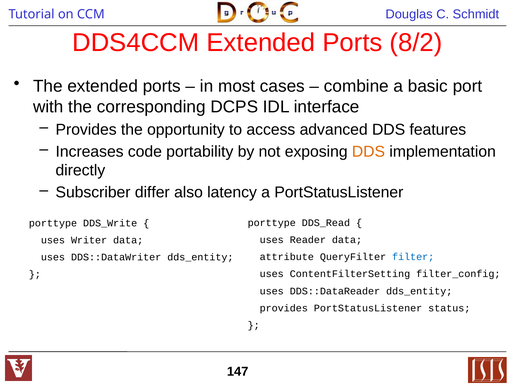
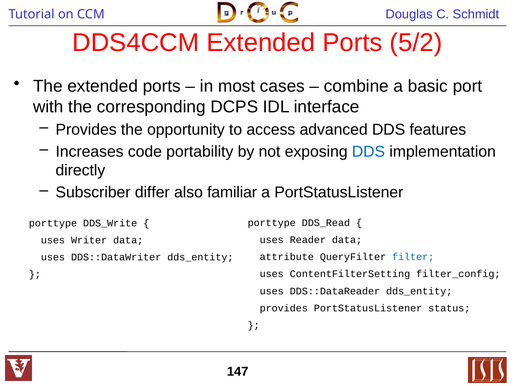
8/2: 8/2 -> 5/2 (416, 43)
DDS colour: orange -> blue (368, 152)
latency: latency -> familiar (232, 193)
